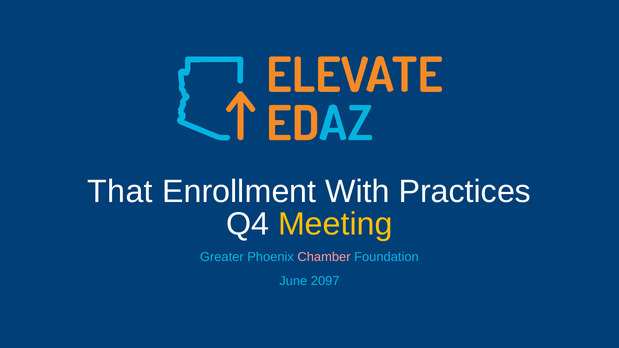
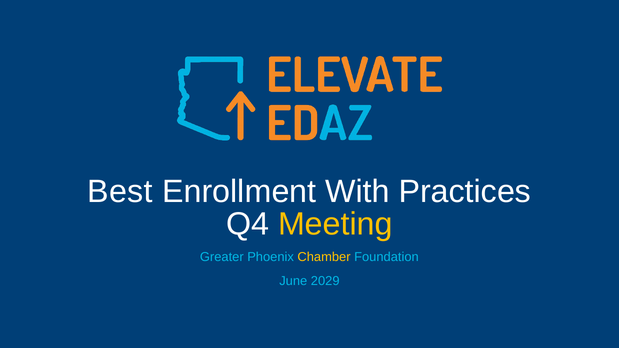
That: That -> Best (120, 192)
Chamber colour: pink -> yellow (324, 257)
2097: 2097 -> 2029 (325, 281)
